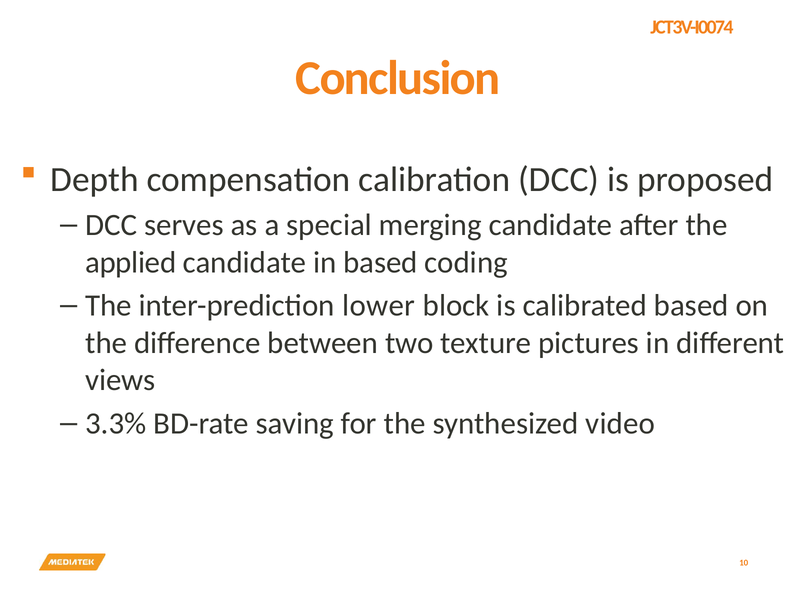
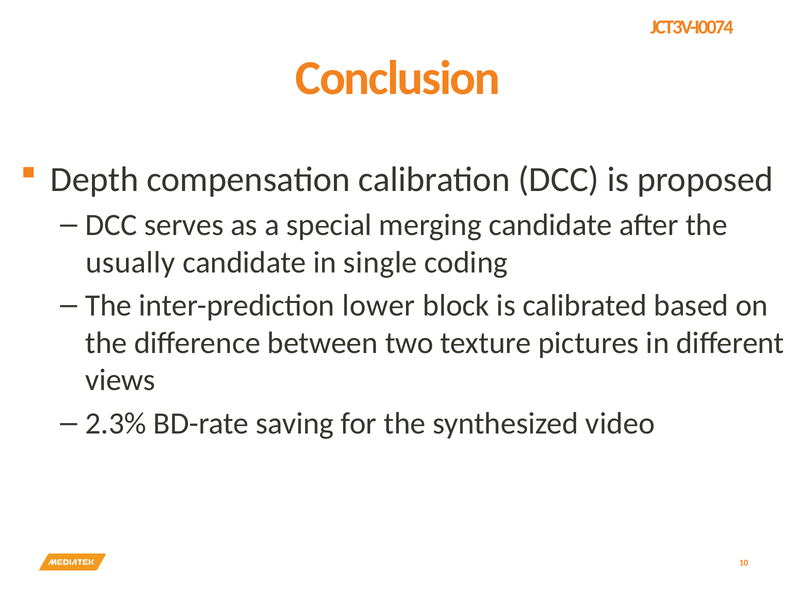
applied: applied -> usually (130, 262)
in based: based -> single (380, 262)
3.3%: 3.3% -> 2.3% (116, 423)
